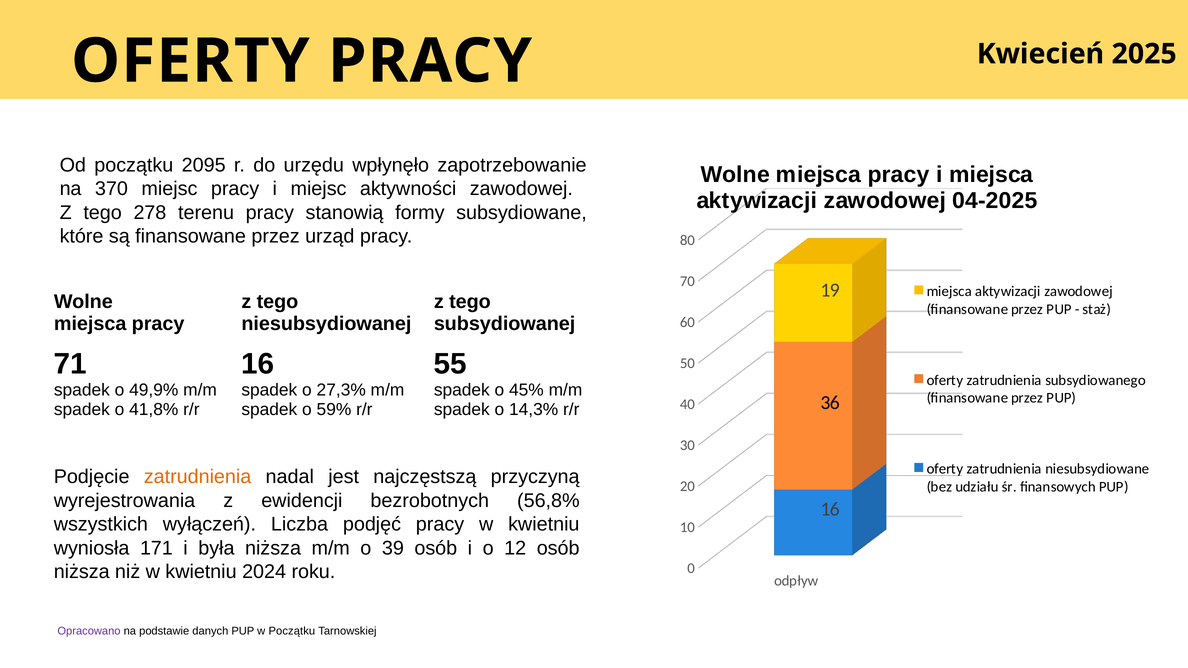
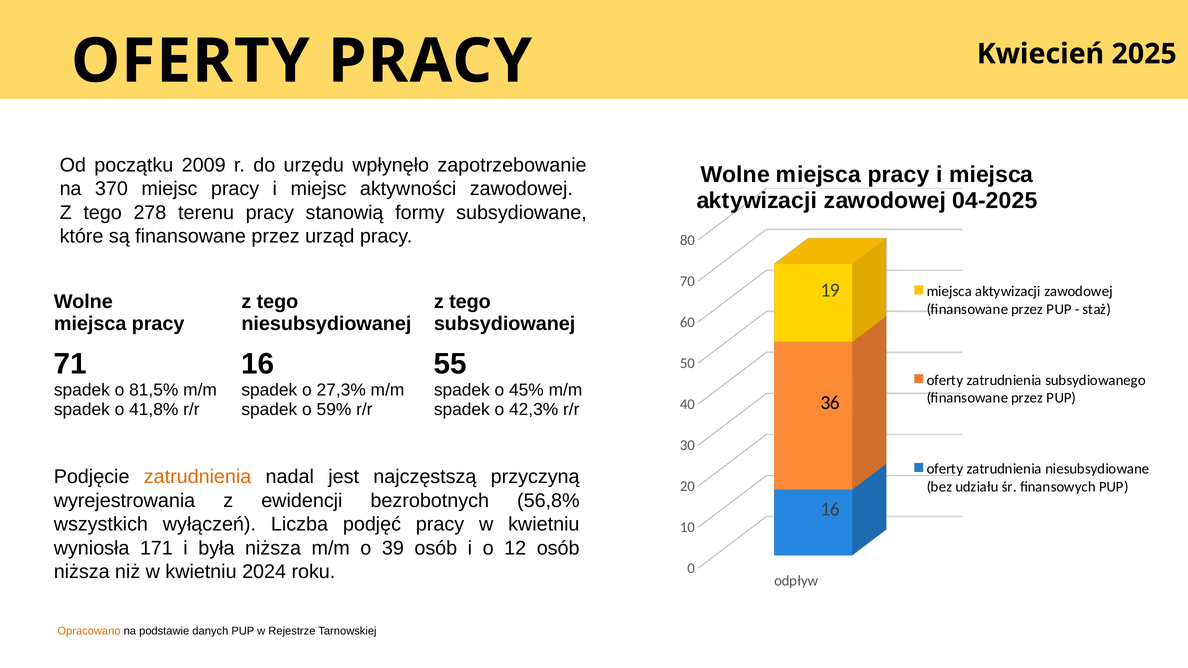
2095: 2095 -> 2009 (204, 165)
49,9%: 49,9% -> 81,5% (154, 390)
14,3%: 14,3% -> 42,3% (534, 410)
Opracowano colour: purple -> orange (89, 631)
w Początku: Początku -> Rejestrze (292, 631)
